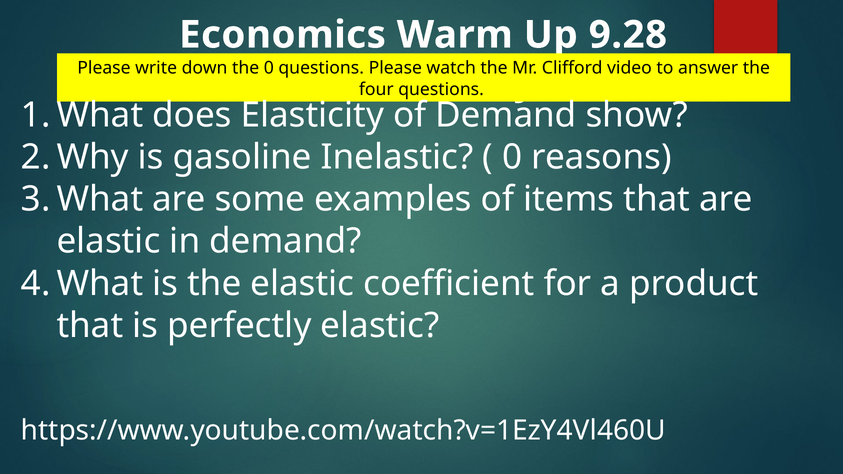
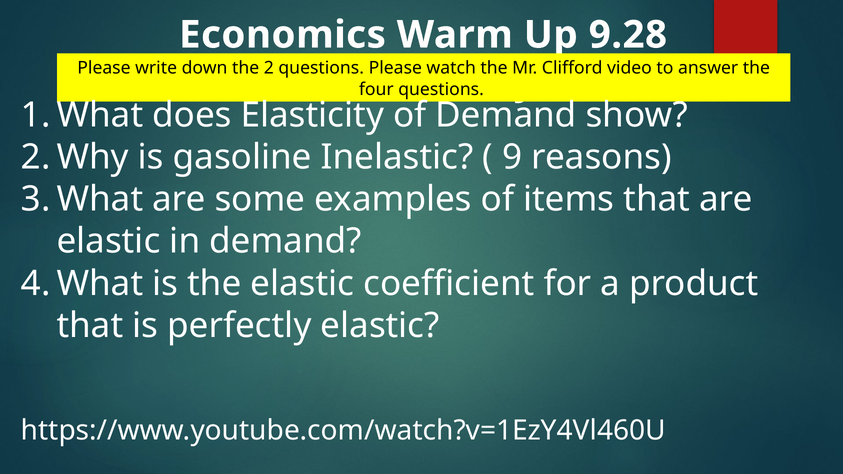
the 0: 0 -> 2 (269, 68)
0: 0 -> 9 (512, 157)
